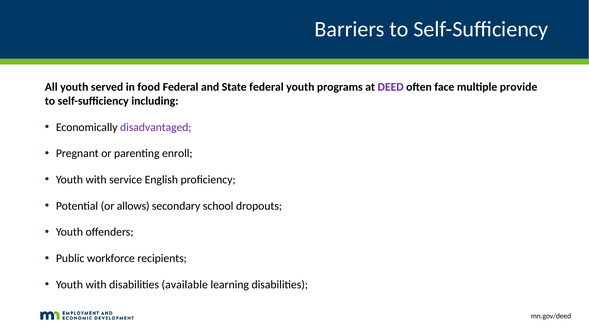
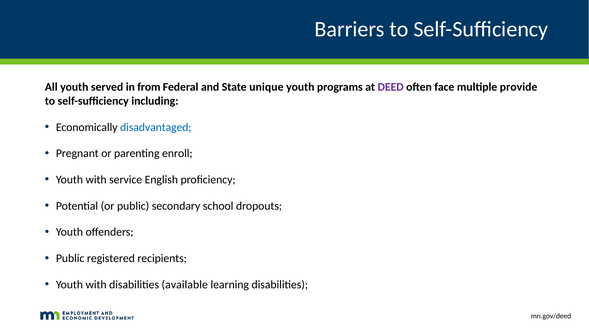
food: food -> from (149, 87)
State federal: federal -> unique (266, 87)
disadvantaged colour: purple -> blue (156, 127)
or allows: allows -> public (133, 206)
workforce: workforce -> registered (111, 259)
